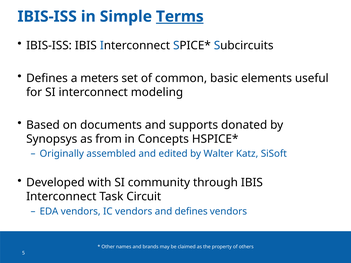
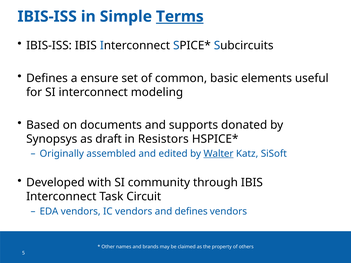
meters: meters -> ensure (99, 78)
from: from -> draft (109, 139)
Concepts: Concepts -> Resistors (163, 139)
Walter underline: none -> present (218, 154)
